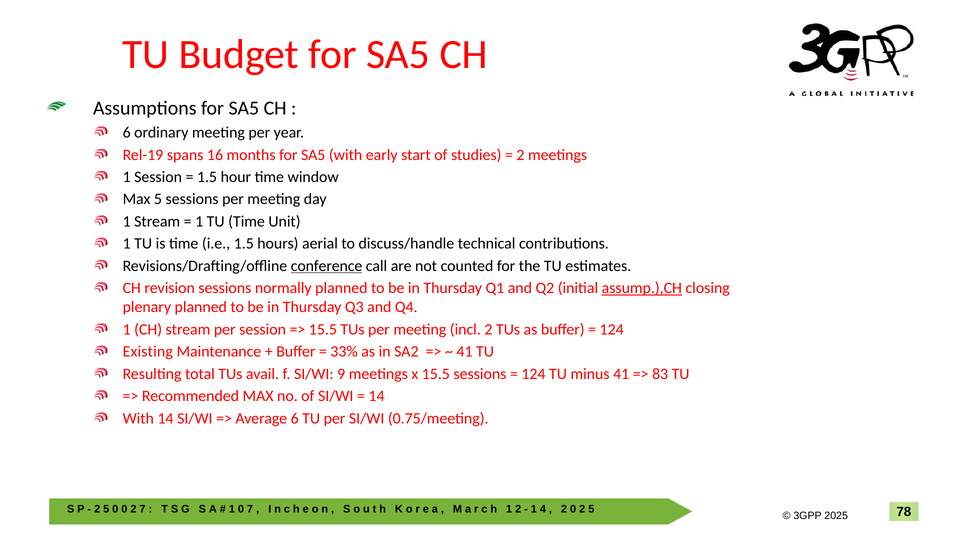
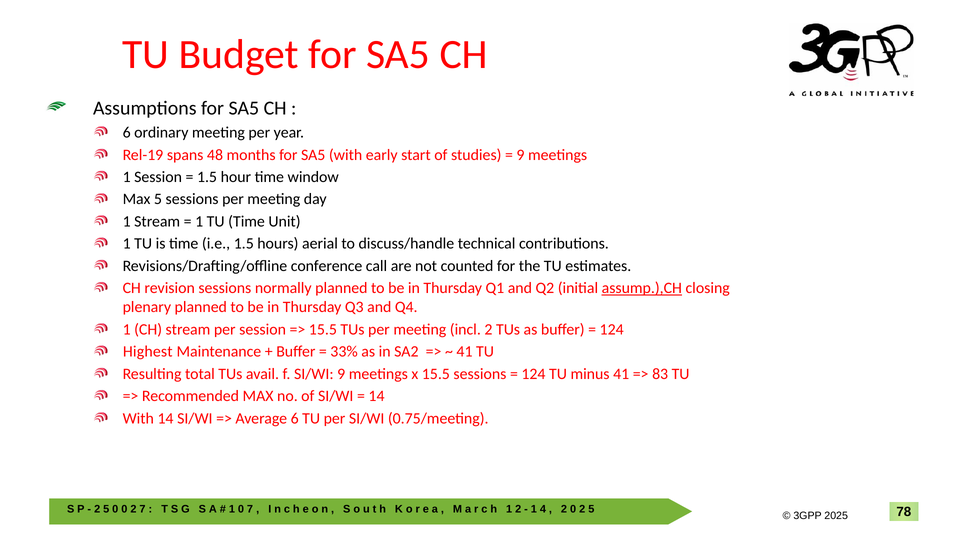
16: 16 -> 48 (215, 155)
2: 2 -> 9 (520, 155)
conference underline: present -> none (327, 266)
Existing: Existing -> Highest (148, 352)
